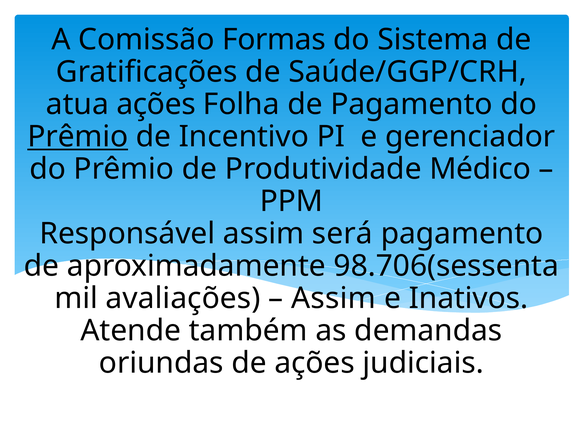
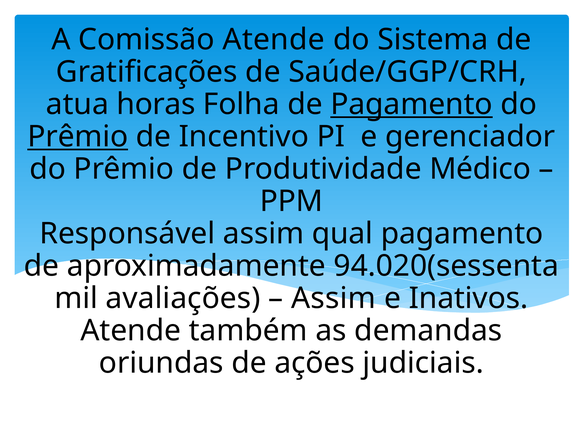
Comissão Formas: Formas -> Atende (274, 40)
atua ações: ações -> horas (156, 104)
Pagamento underline: none -> present (412, 104)
será: será -> qual (342, 234)
98.706(sessenta: 98.706(sessenta -> 94.020(sessenta (446, 266)
